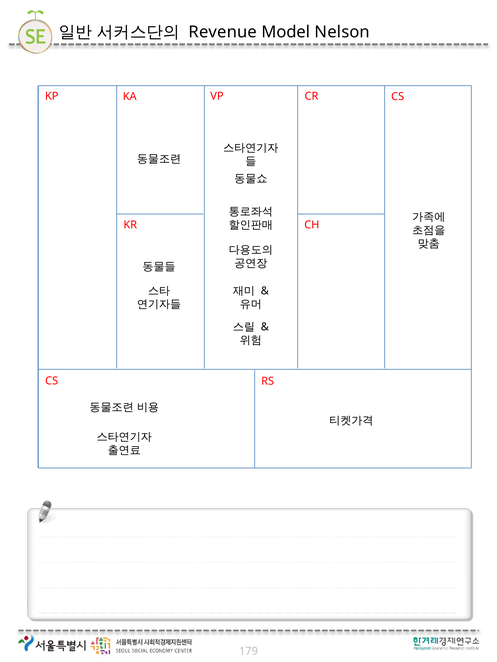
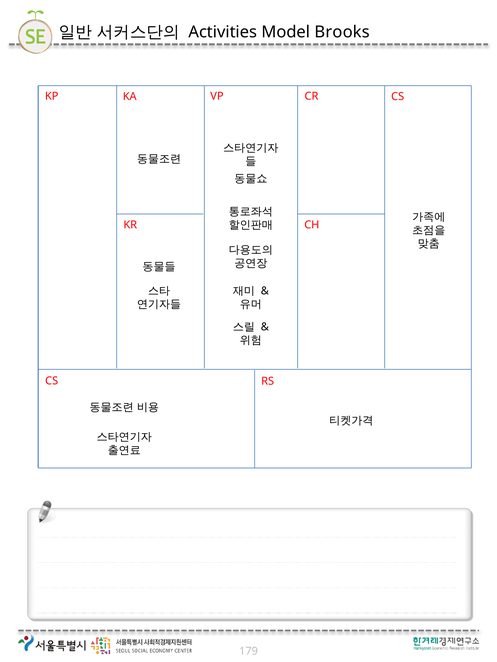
Revenue: Revenue -> Activities (223, 32)
Nelson: Nelson -> Brooks (342, 32)
